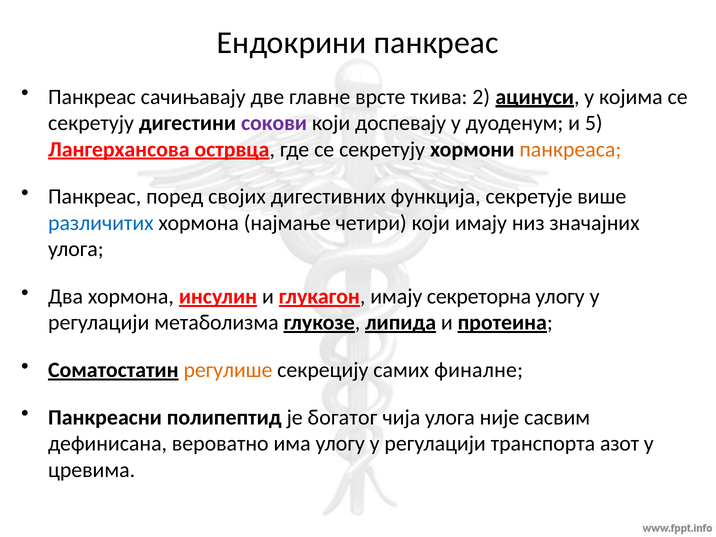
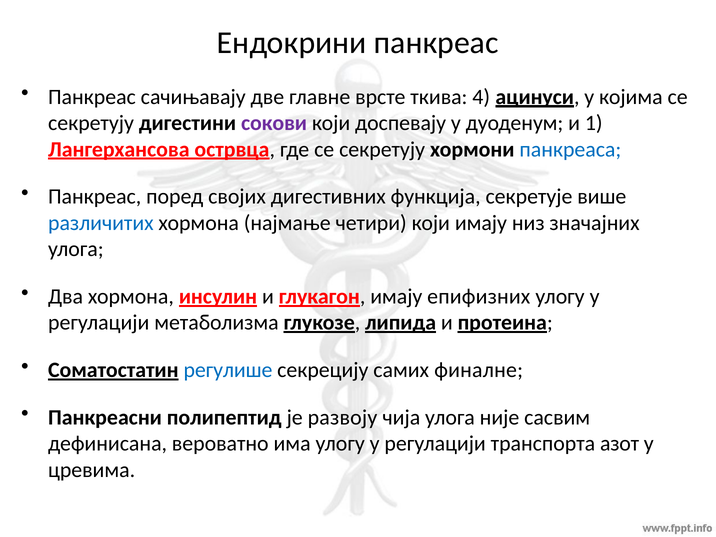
2: 2 -> 4 (481, 97)
5: 5 -> 1 (594, 123)
панкреаса colour: orange -> blue (570, 149)
секреторна: секреторна -> епифизних (479, 296)
регулише colour: orange -> blue (228, 370)
богатог: богатог -> развоју (342, 417)
